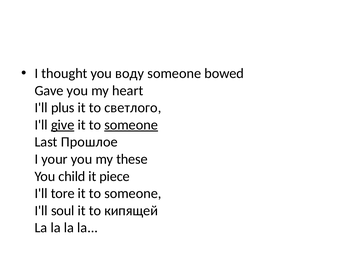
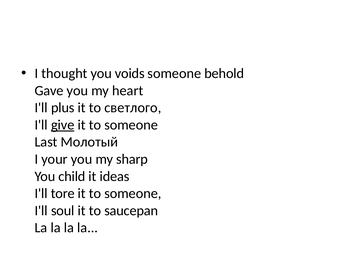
воду: воду -> voids (130, 73)
bowed: bowed -> behold (224, 73)
someone underline: present -> none (131, 125)
Прошлое: Прошлое -> Молотый (89, 142)
these: these -> sharp (132, 159)
piece: piece -> ideas (115, 176)
кипящей: кипящей -> saucepan (131, 210)
